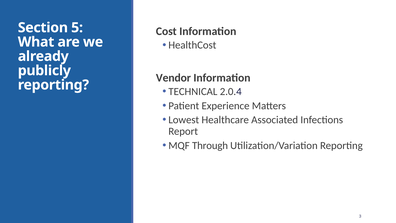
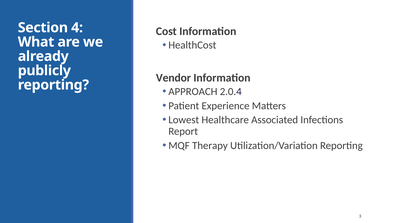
5: 5 -> 4 (77, 28)
TECHNICAL: TECHNICAL -> APPROACH (193, 92)
Through: Through -> Therapy (210, 145)
